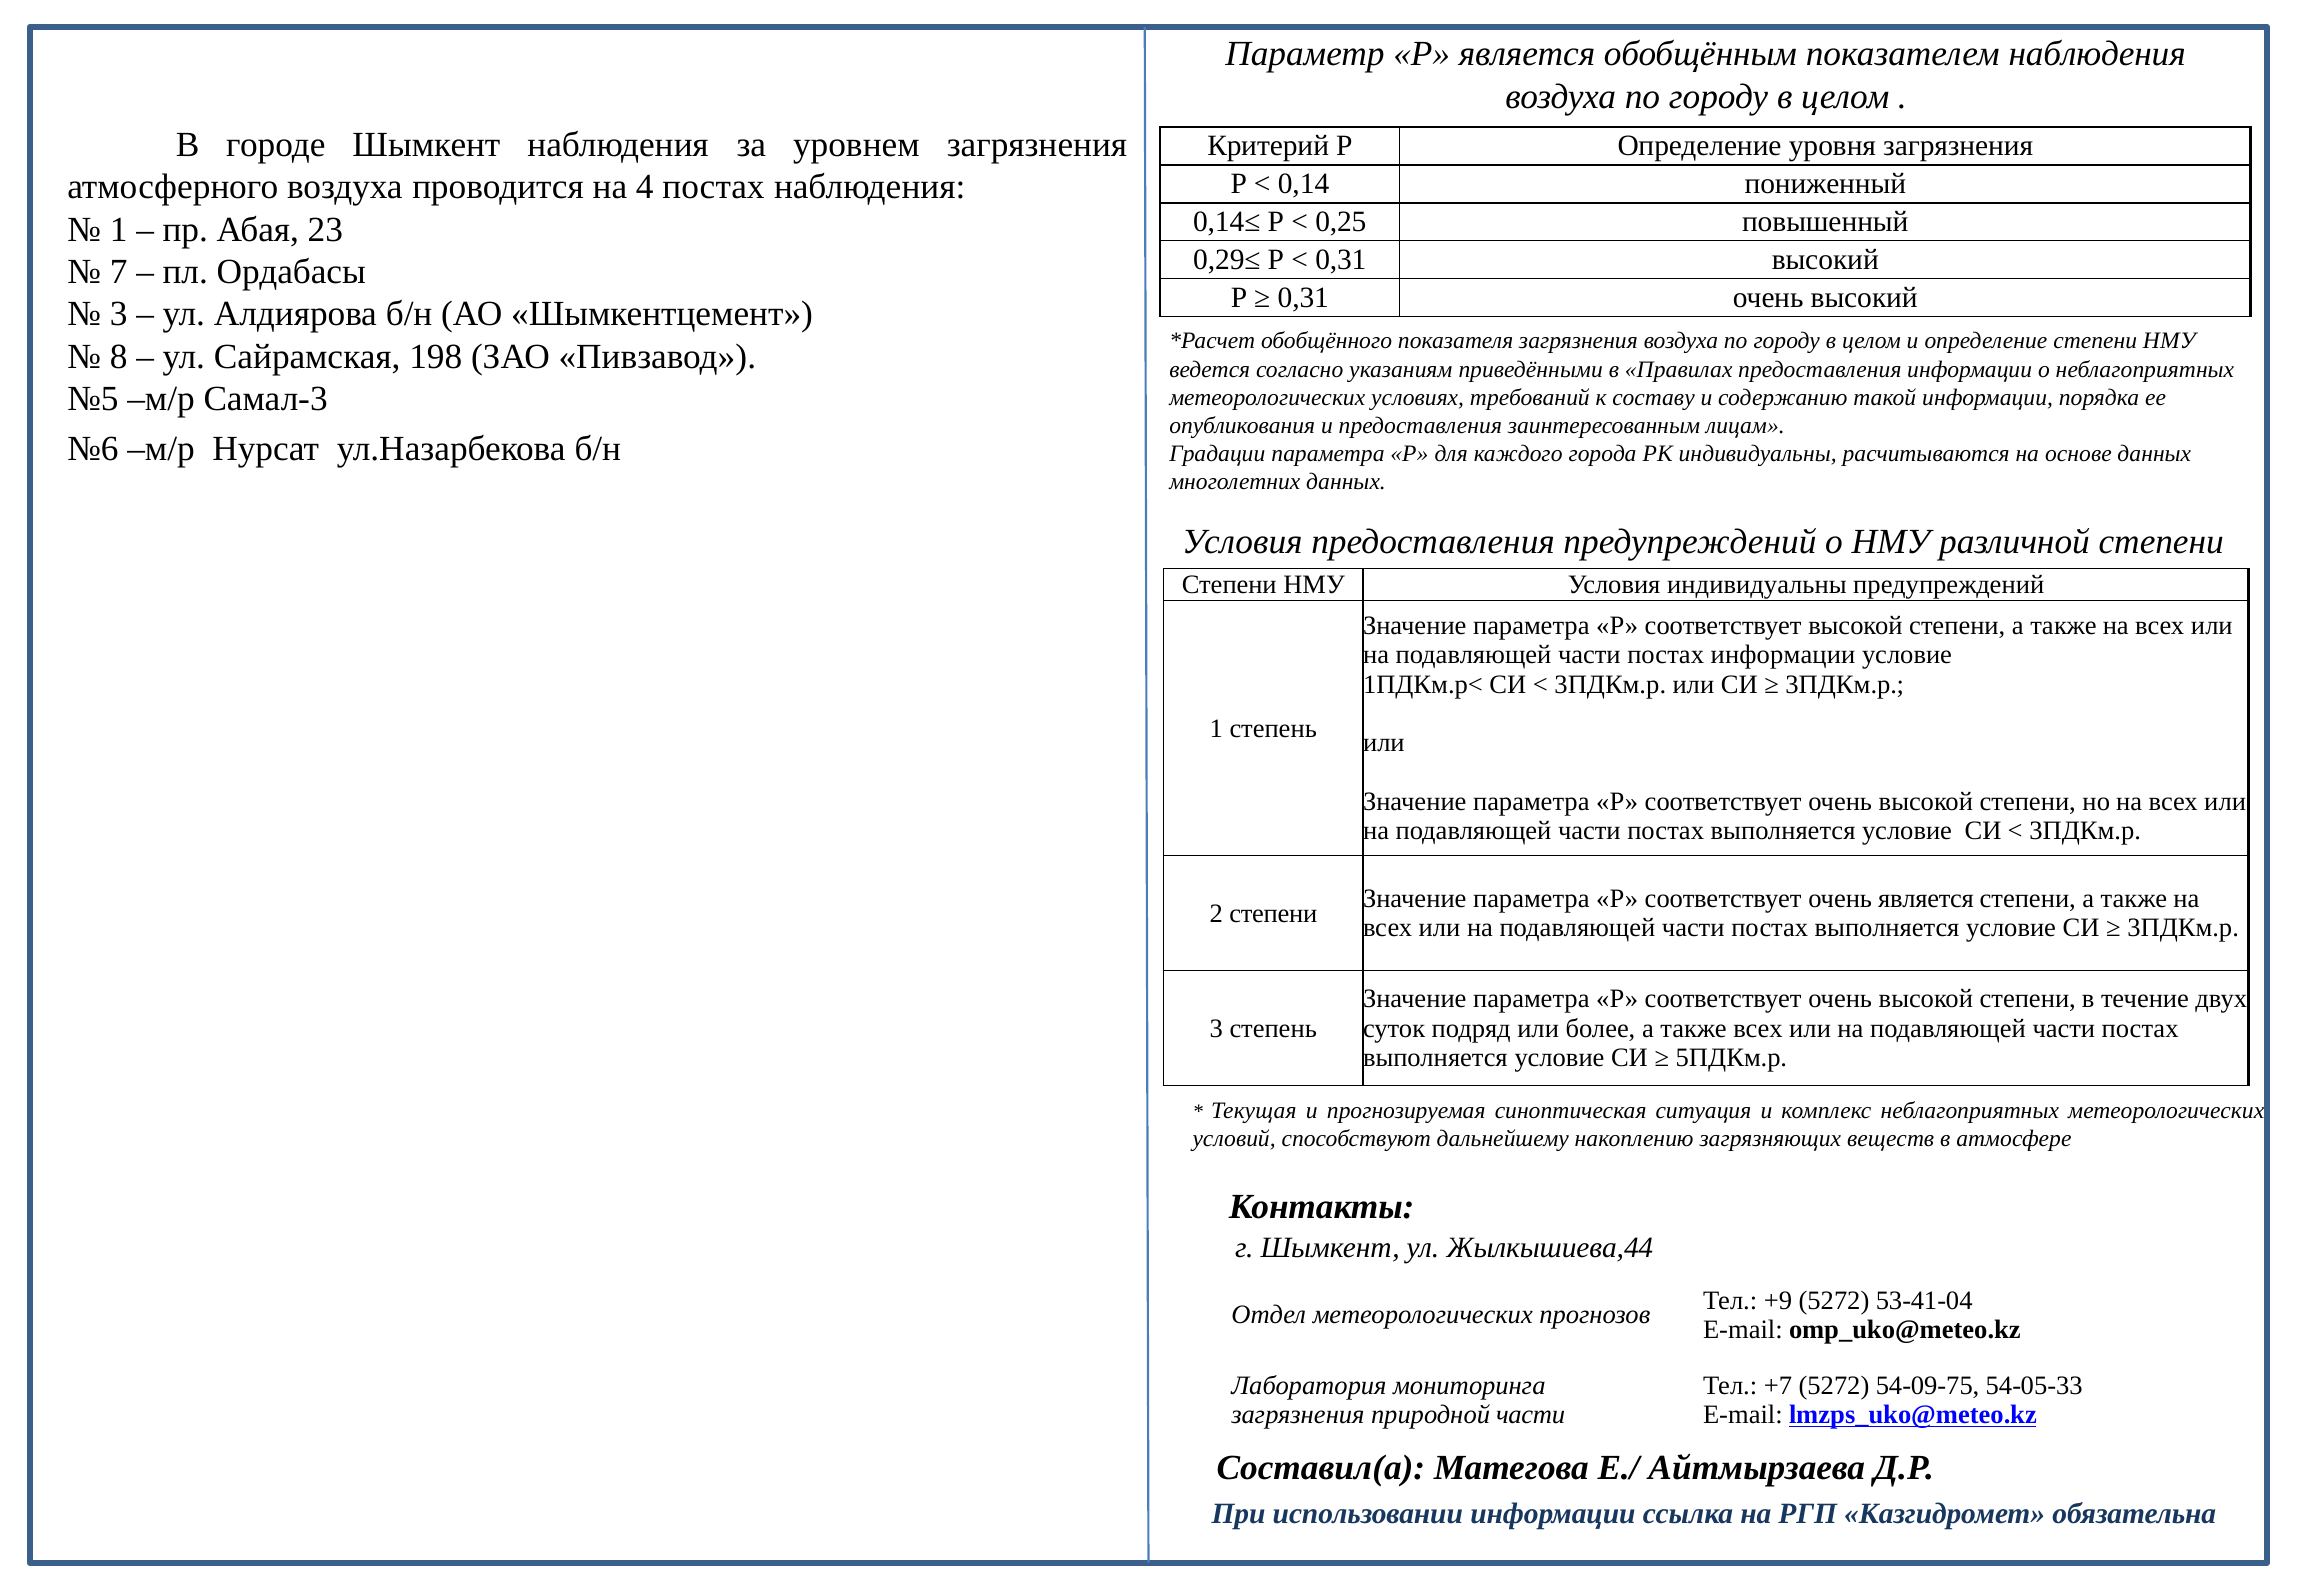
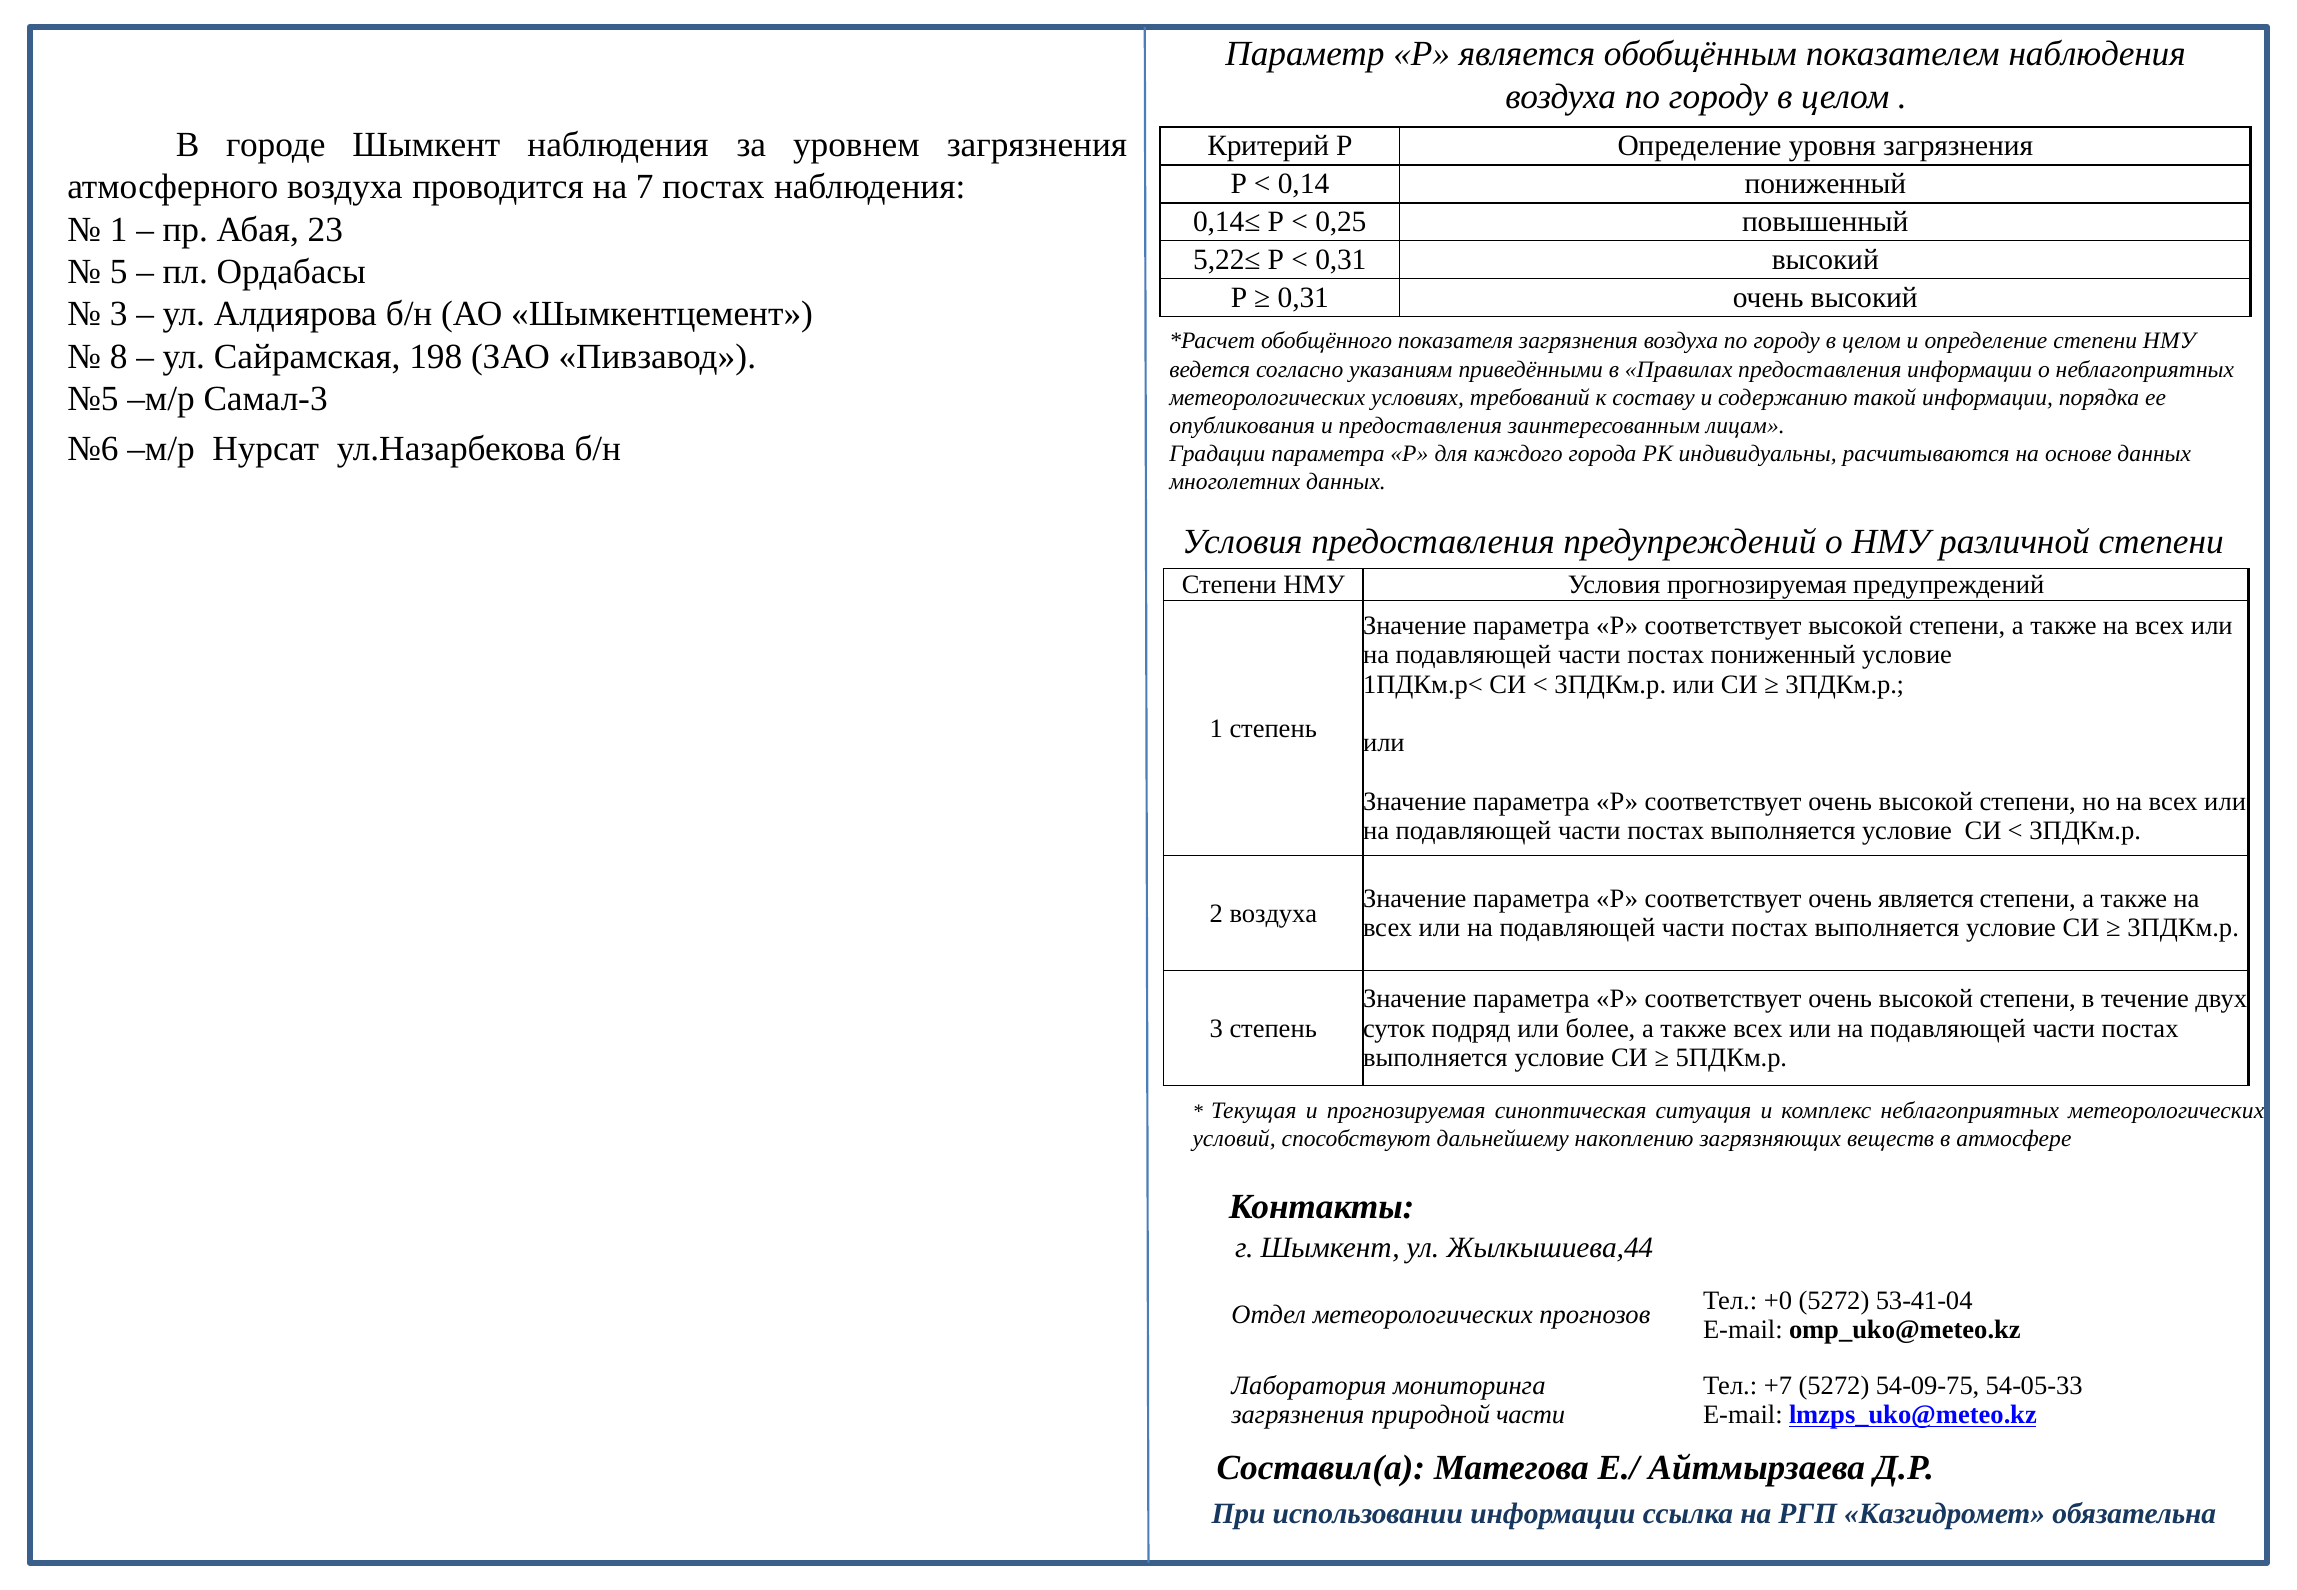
4: 4 -> 7 (645, 187)
0,29≤: 0,29≤ -> 5,22≤ (1227, 259)
7: 7 -> 5 (119, 272)
Условия индивидуальны: индивидуальны -> прогнозируемая (1757, 585)
постах информации: информации -> пониженный (1783, 655)
2 степени: степени -> воздуха (1273, 914)
+9: +9 -> +0 (1778, 1301)
